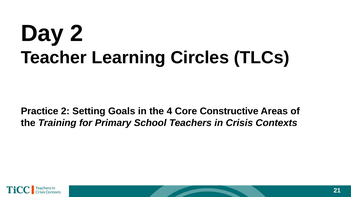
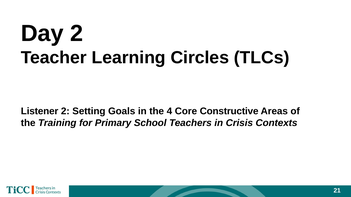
Practice: Practice -> Listener (40, 111)
